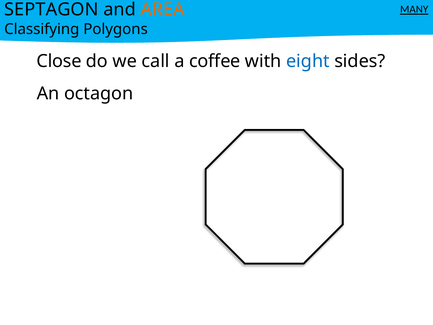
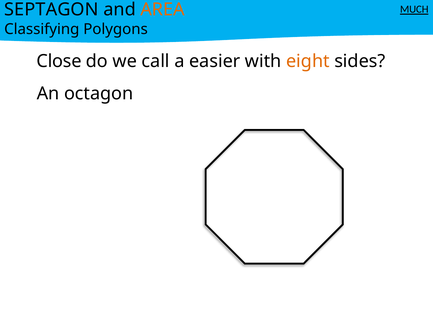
MANY: MANY -> MUCH (414, 9)
coffee: coffee -> easier (215, 61)
eight colour: blue -> orange (308, 61)
